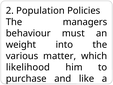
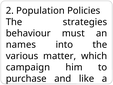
managers: managers -> strategies (85, 22)
weight: weight -> names (21, 45)
likelihood: likelihood -> campaign (28, 67)
